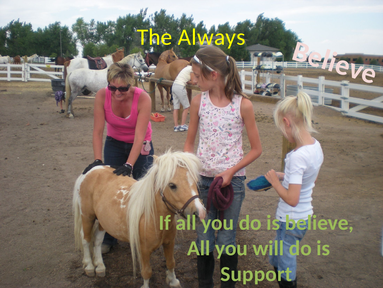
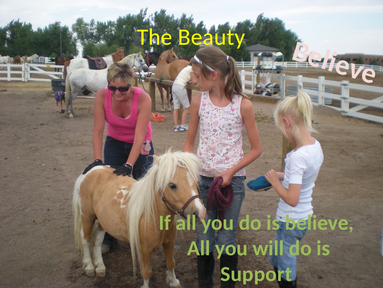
Always: Always -> Beauty (212, 37)
